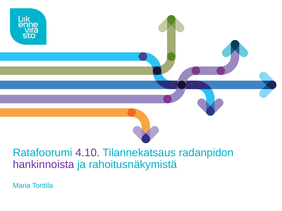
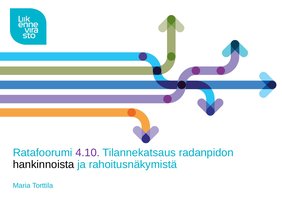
hankinnoista colour: purple -> black (44, 165)
